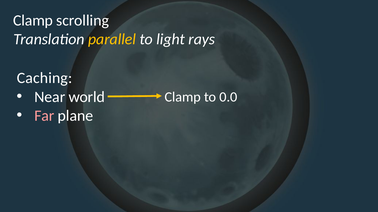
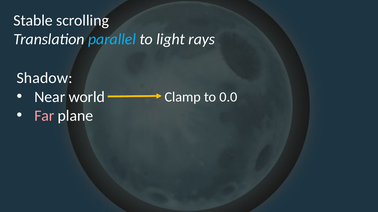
Clamp: Clamp -> Stable (33, 21)
parallel colour: yellow -> light blue (112, 39)
Caching: Caching -> Shadow (45, 78)
